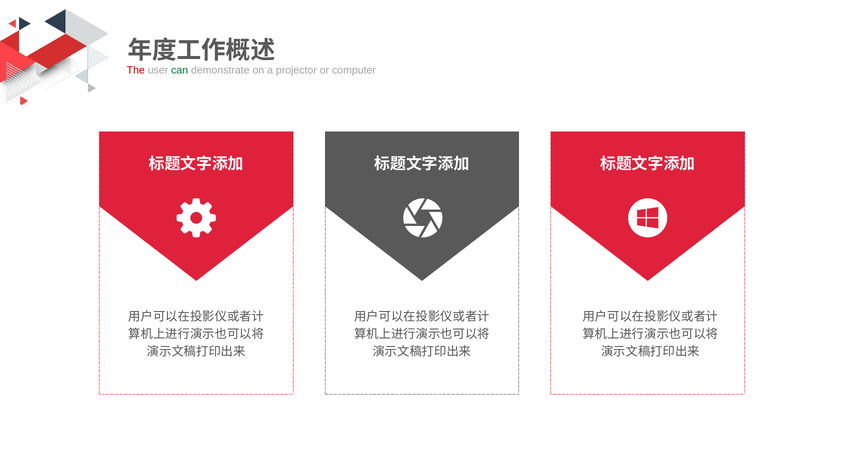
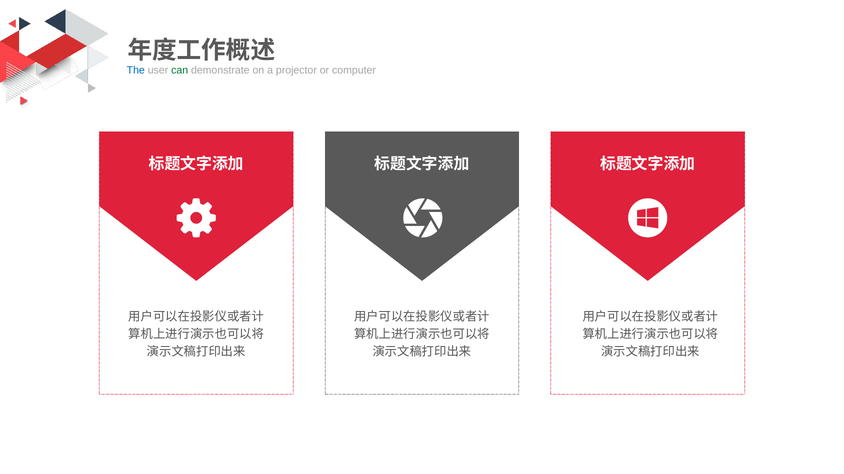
The colour: red -> blue (136, 71)
